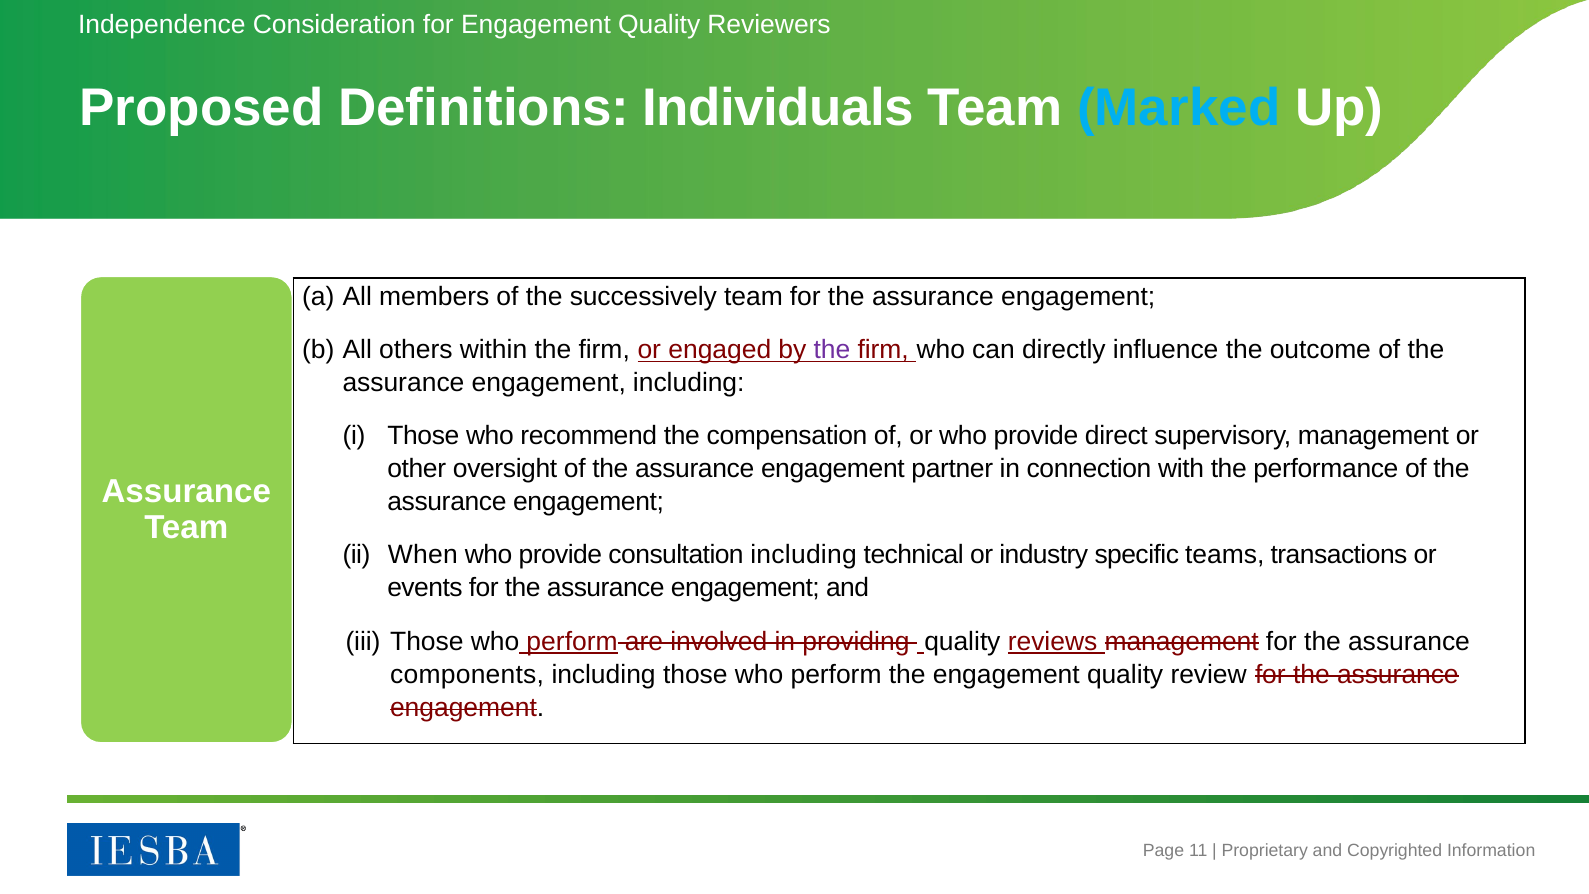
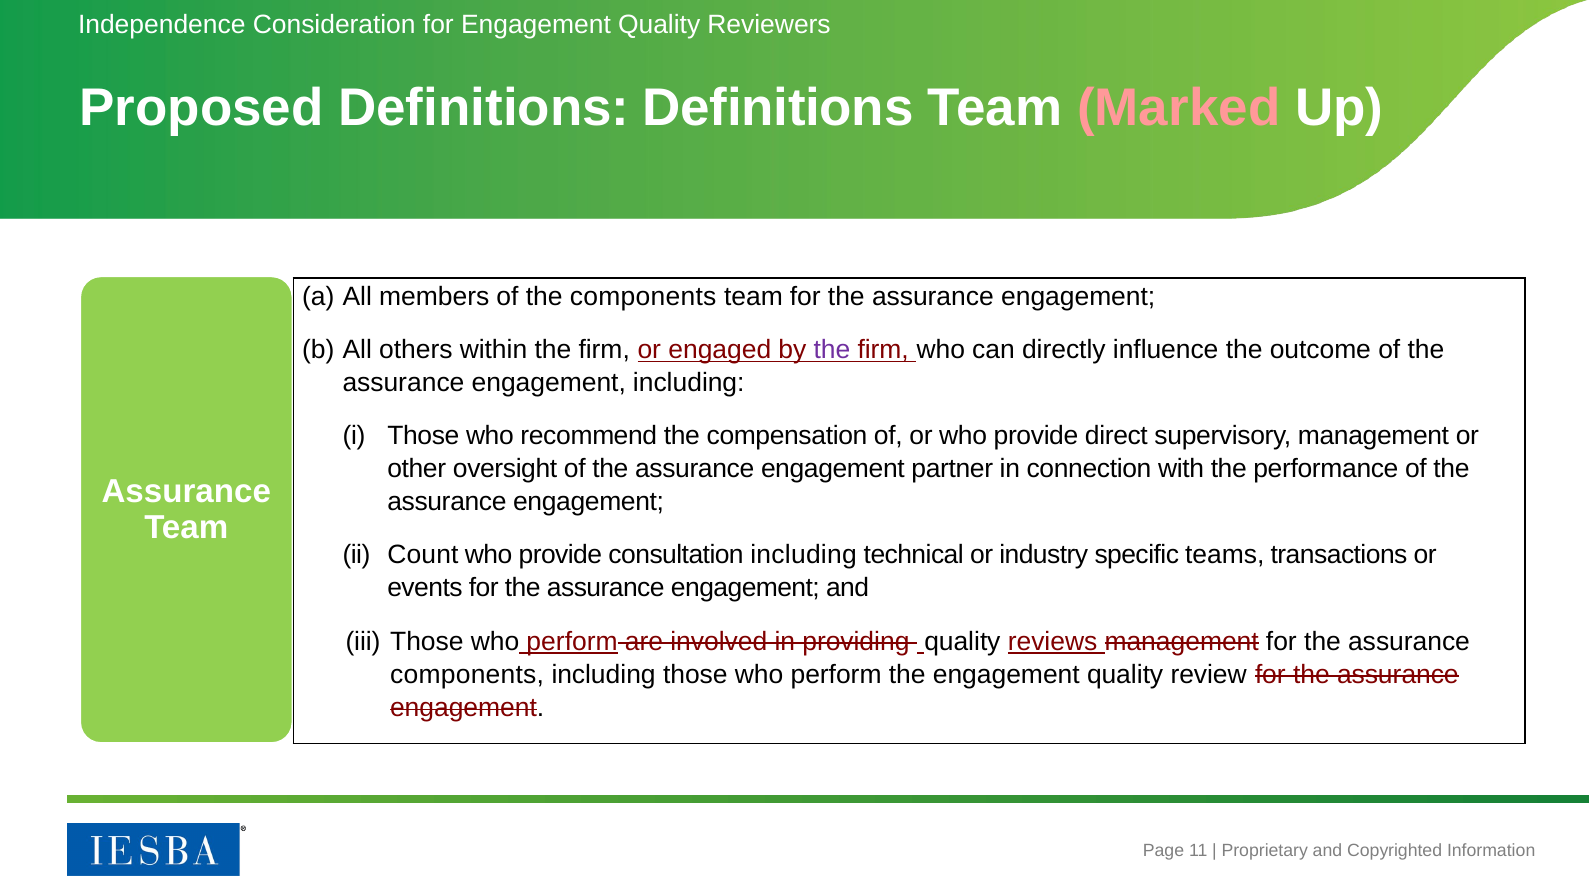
Definitions Individuals: Individuals -> Definitions (778, 108)
Marked colour: light blue -> pink (1179, 108)
the successively: successively -> components (643, 297)
When: When -> Count (423, 555)
